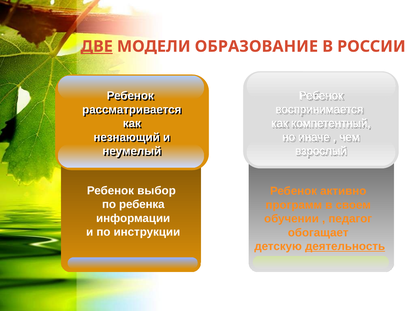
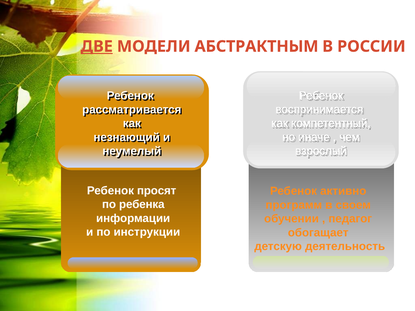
ОБРАЗОВАНИЕ: ОБРАЗОВАНИЕ -> АБСТРАКТНЫМ (257, 46)
выбор: выбор -> просят (157, 191)
деятельность underline: present -> none (345, 247)
